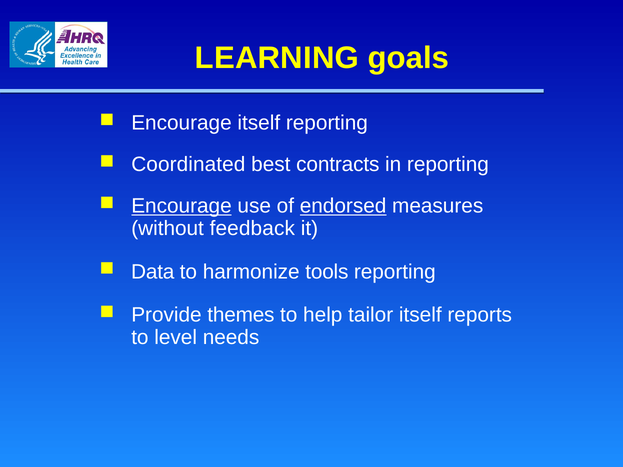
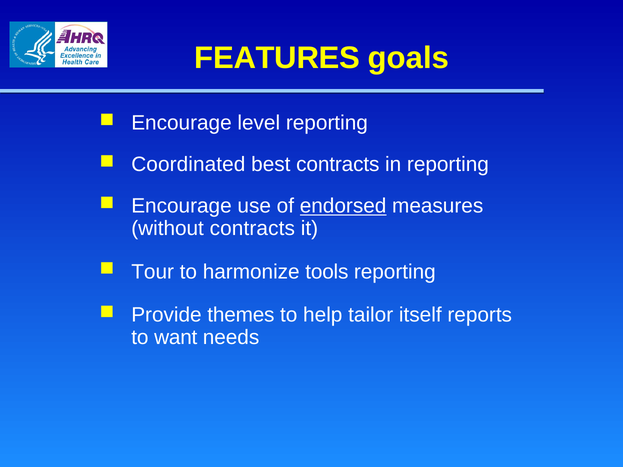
LEARNING: LEARNING -> FEATURES (277, 58)
Encourage itself: itself -> level (259, 123)
Encourage underline: present -> none (181, 206)
without feedback: feedback -> contracts (252, 229)
Data: Data -> Tour (153, 272)
level: level -> want (176, 338)
